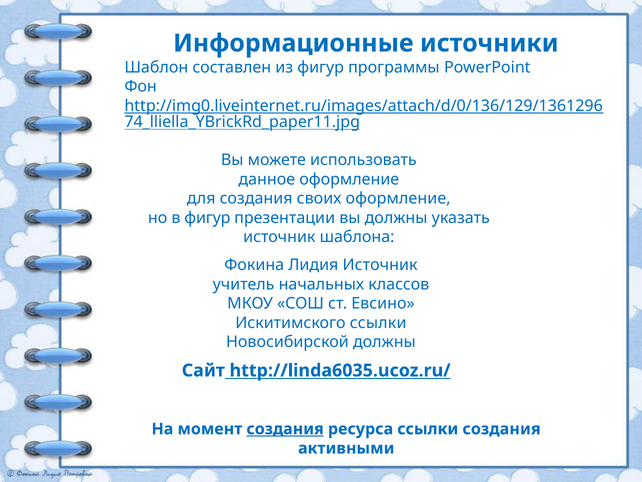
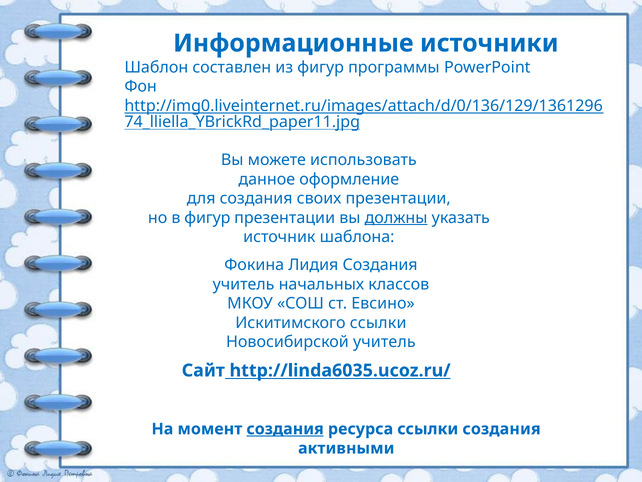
своих оформление: оформление -> презентации (398, 198)
должны underline: none -> present (396, 218)
Лидия Источник: Источник -> Создания (380, 265)
Новосибирской должны: должны -> учитель (384, 342)
